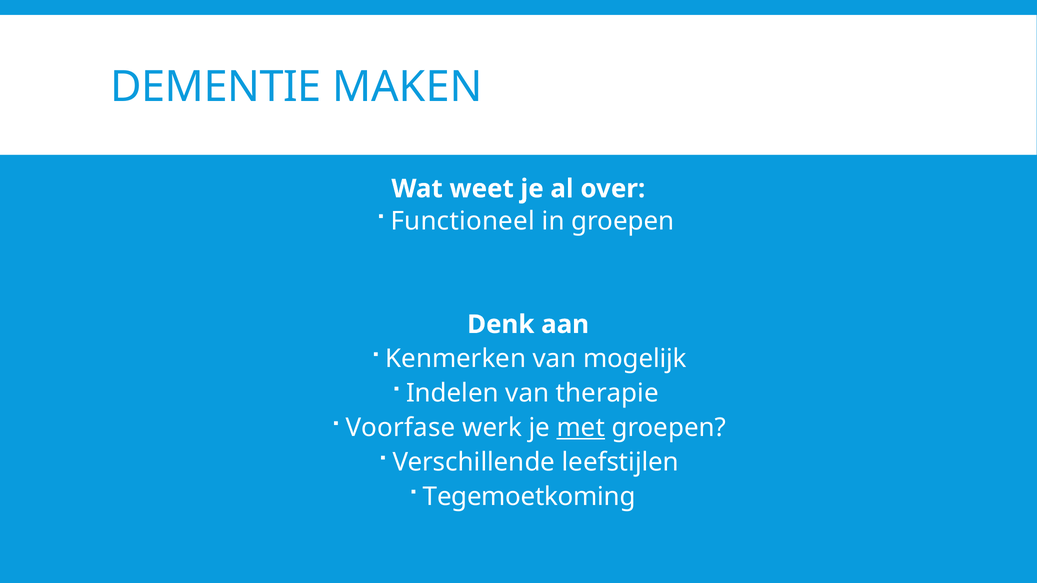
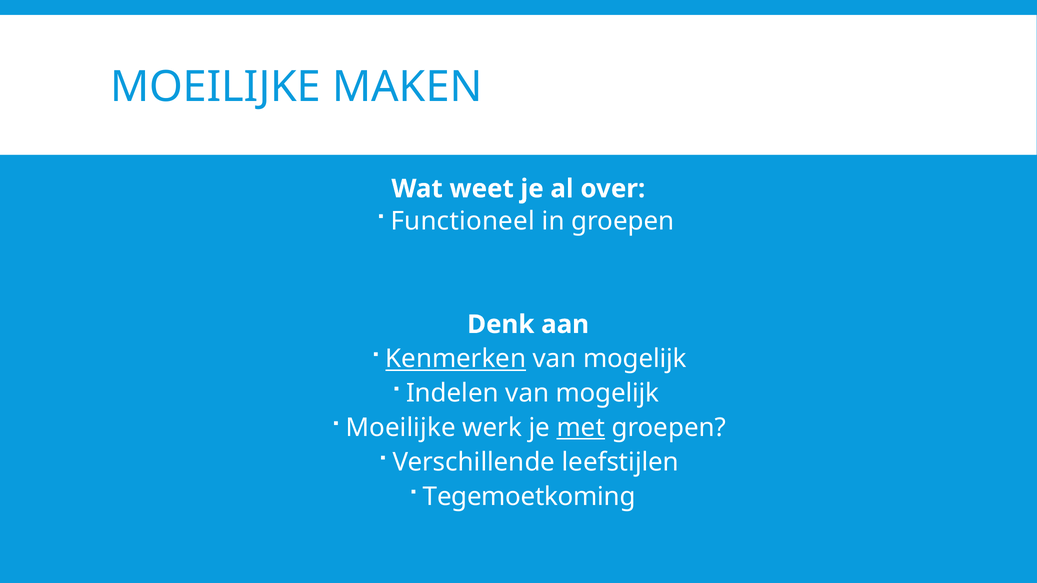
DEMENTIE: DEMENTIE -> MOEILIJKE (216, 87)
Kenmerken underline: none -> present (456, 359)
Indelen van therapie: therapie -> mogelijk (607, 394)
Voorfase: Voorfase -> Moeilijke (401, 428)
